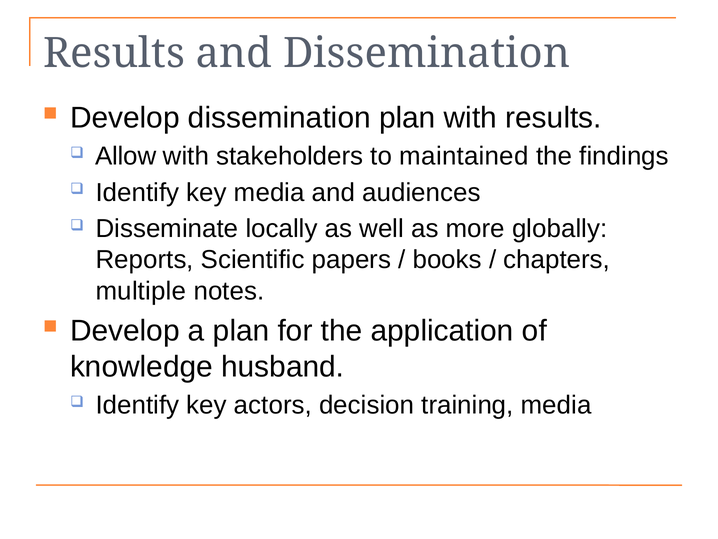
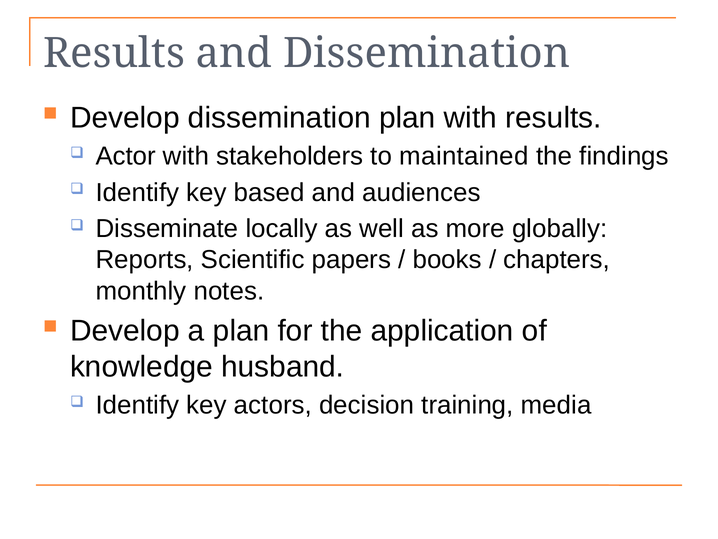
Allow: Allow -> Actor (126, 156)
key media: media -> based (269, 192)
multiple: multiple -> monthly (141, 291)
